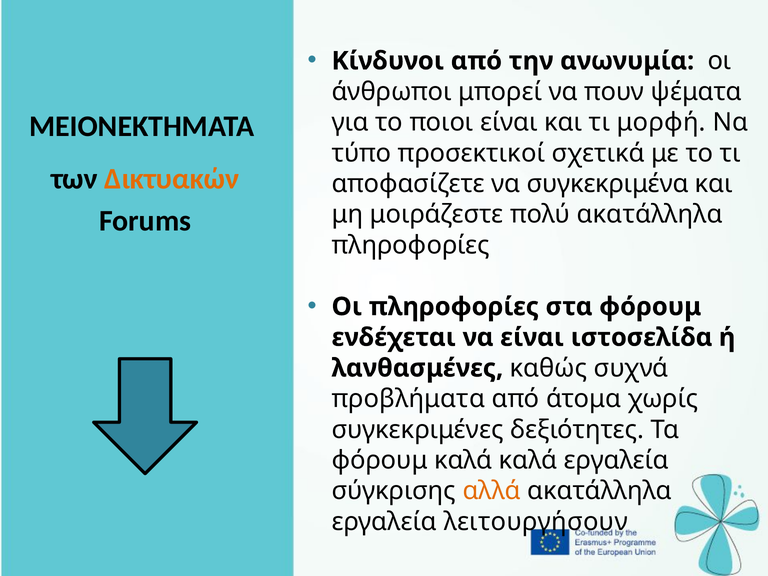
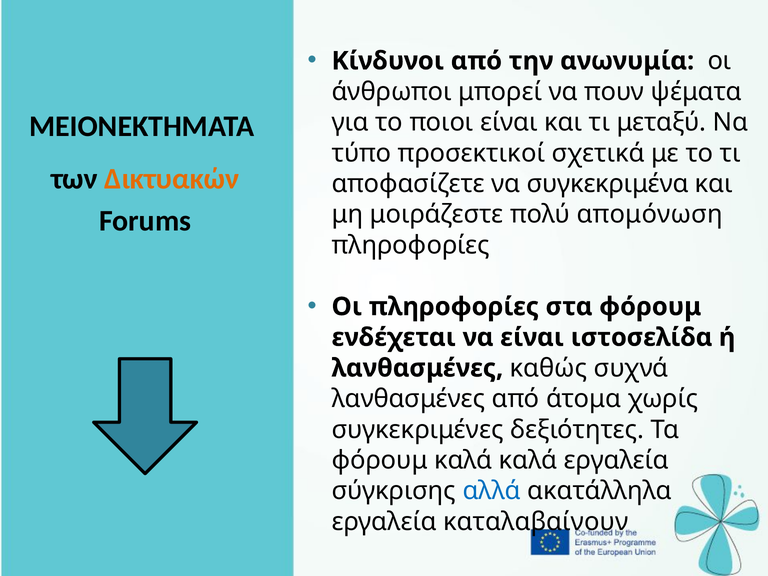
μορφή: μορφή -> μεταξύ (661, 122)
πολύ ακατάλληλα: ακατάλληλα -> απομόνωση (650, 215)
προβλήματα: προβλήματα -> λανθασμένες (408, 399)
αλλά colour: orange -> blue (492, 491)
λειτουργήσουν: λειτουργήσουν -> καταλαβαίνουν (536, 522)
